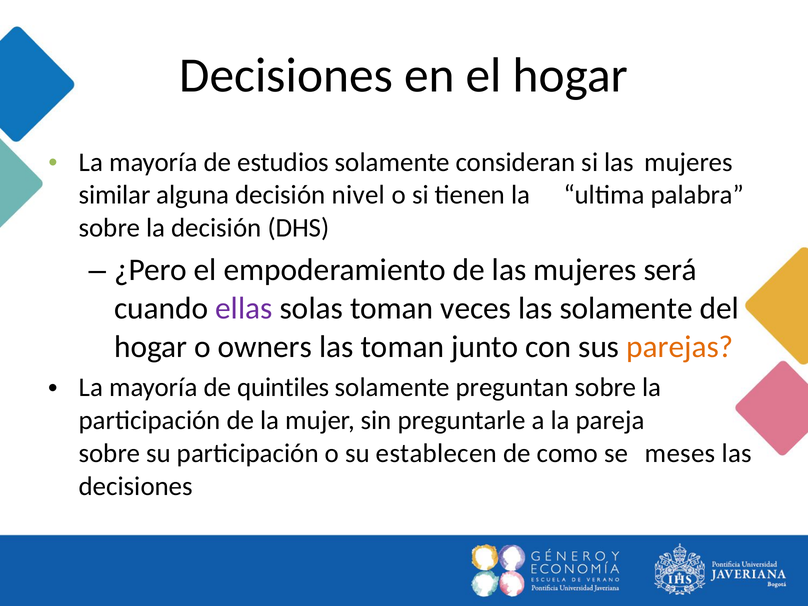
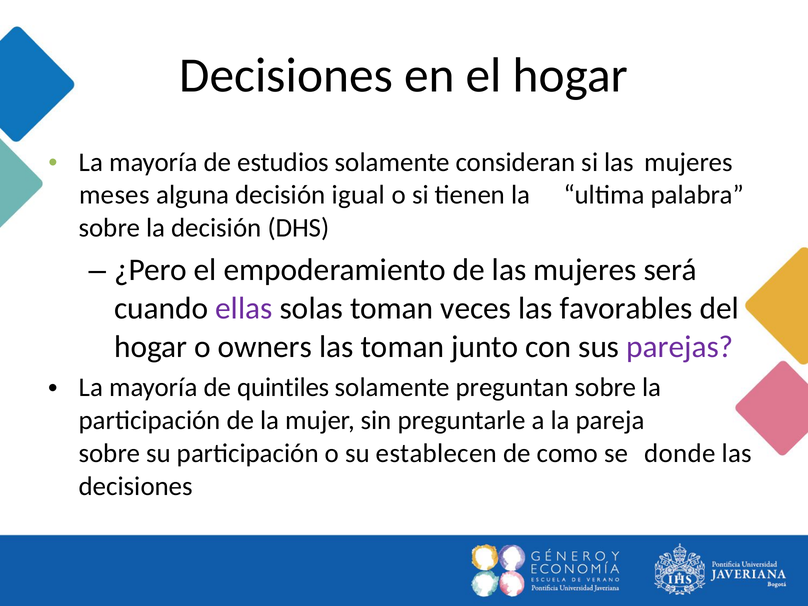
similar: similar -> meses (114, 195)
nivel: nivel -> igual (359, 195)
las solamente: solamente -> favorables (626, 308)
parejas colour: orange -> purple (680, 347)
meses: meses -> donde (680, 453)
